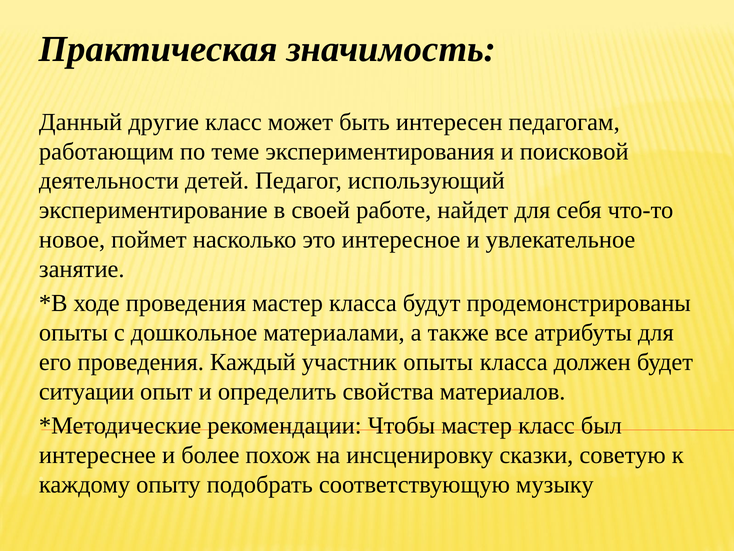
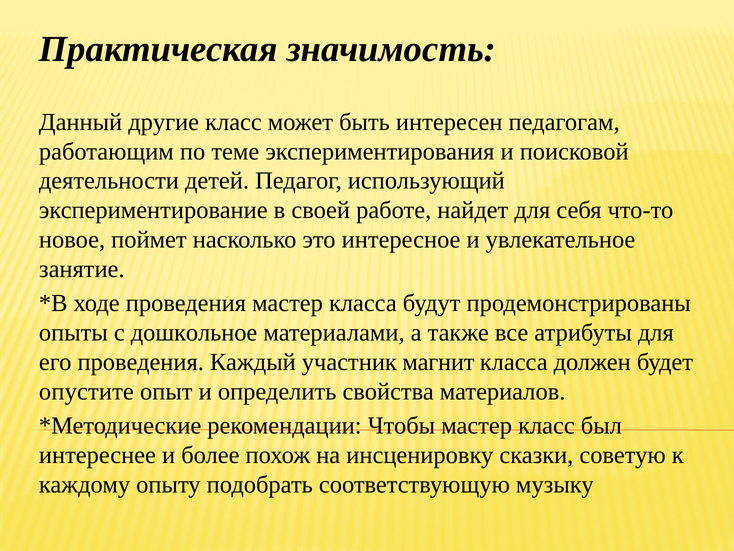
участник опыты: опыты -> магнит (438, 362)
ситуации: ситуации -> опустите (86, 391)
